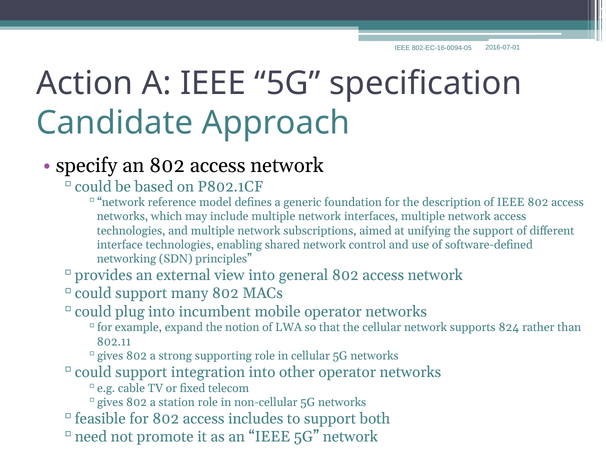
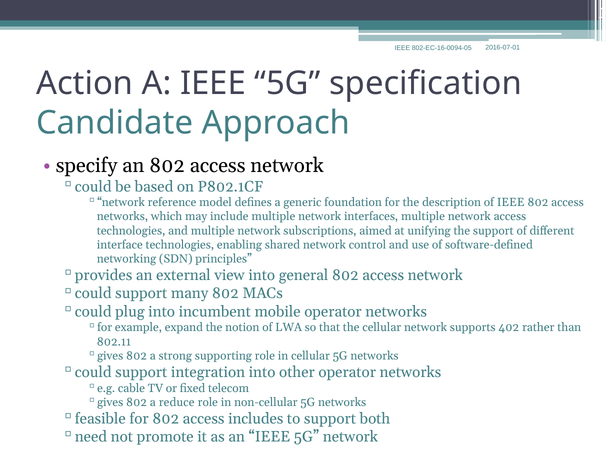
824: 824 -> 402 (509, 328)
station: station -> reduce (177, 403)
